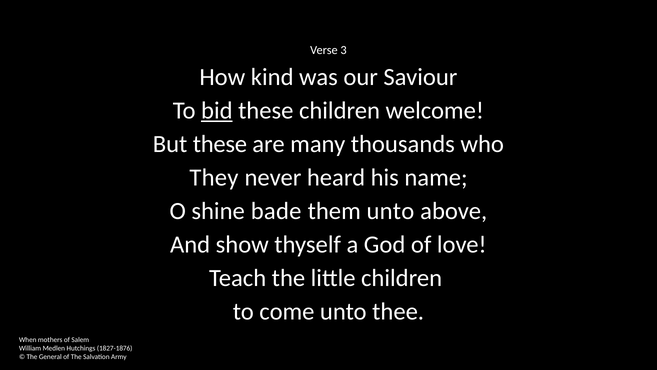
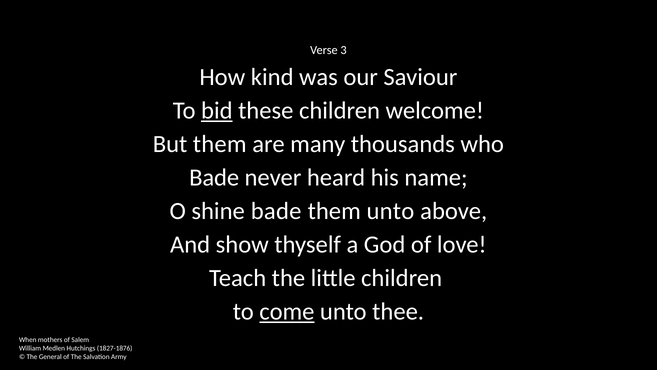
But these: these -> them (220, 144)
They: They -> Bade (214, 177)
come underline: none -> present (287, 311)
